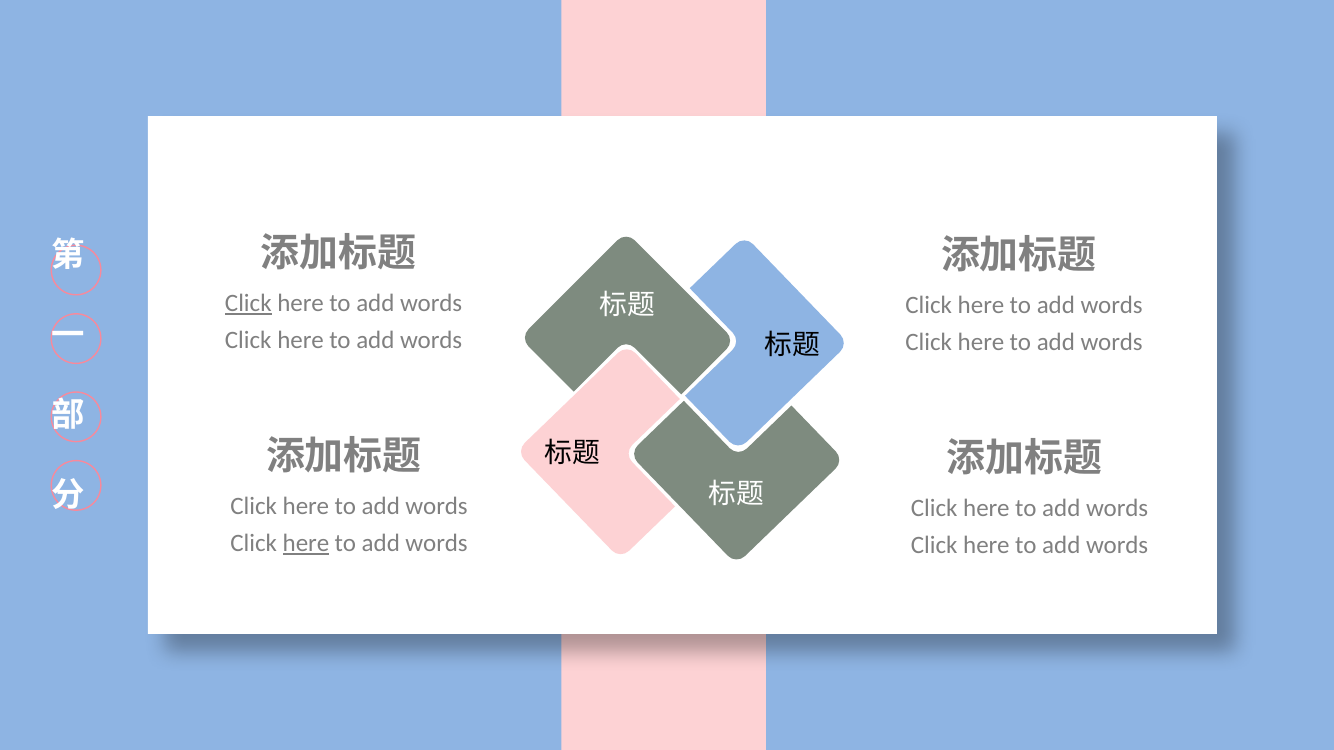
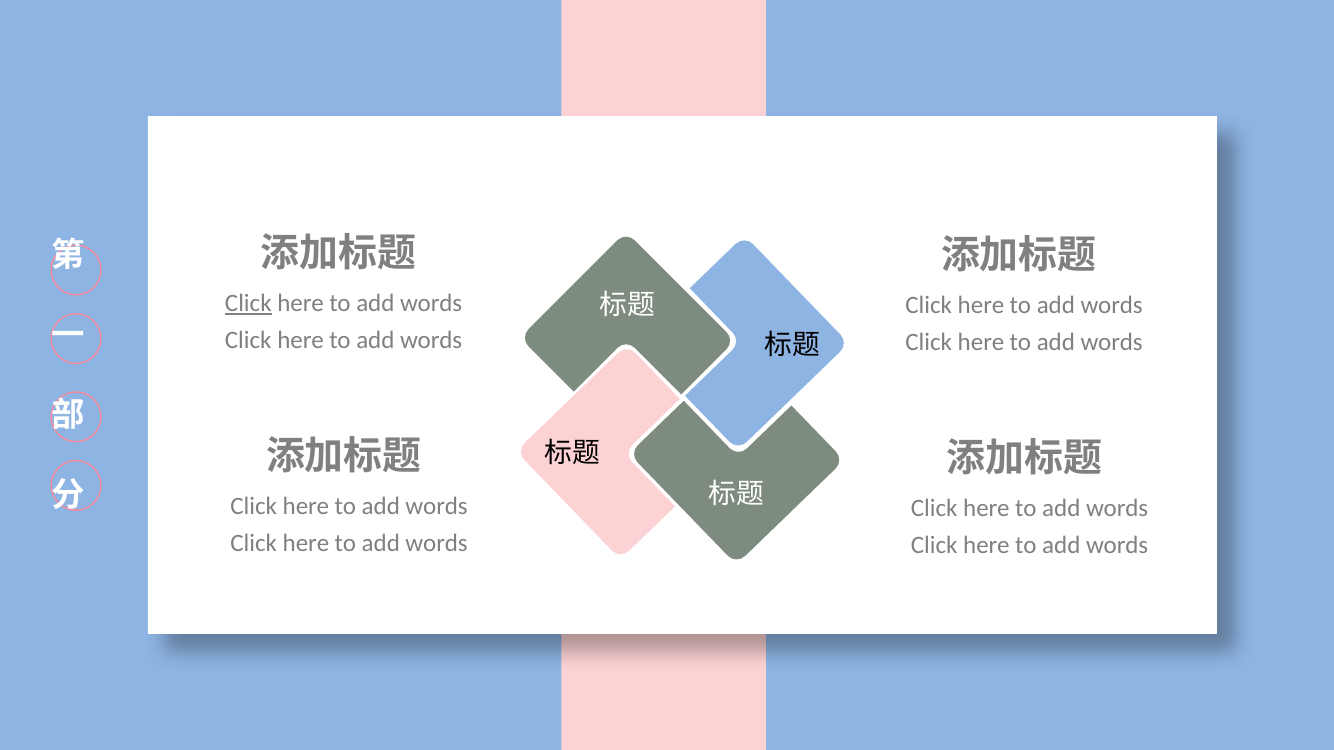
here underline: present -> none (306, 543)
